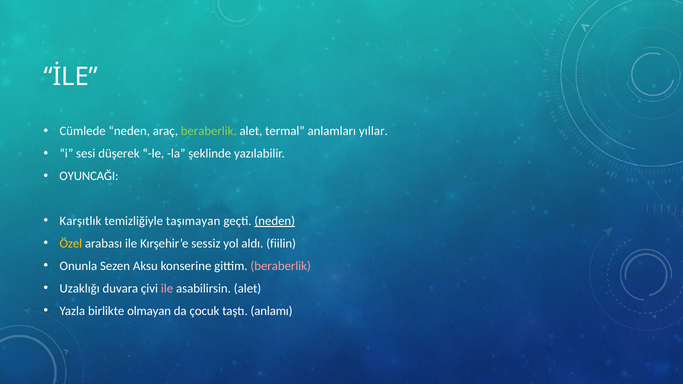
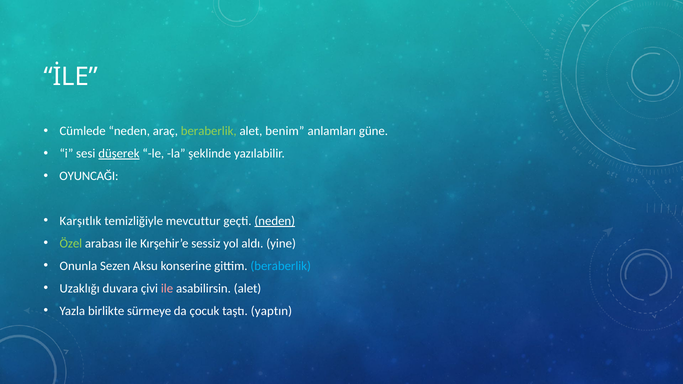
termal: termal -> benim (285, 131)
yıllar: yıllar -> güne (374, 131)
düşerek underline: none -> present (119, 154)
taşımayan: taşımayan -> mevcuttur (193, 221)
Özel colour: yellow -> light green (71, 244)
fiilin: fiilin -> yine (281, 244)
beraberlik colour: pink -> light blue (281, 266)
olmayan: olmayan -> sürmeye (149, 311)
anlamı: anlamı -> yaptın (271, 311)
